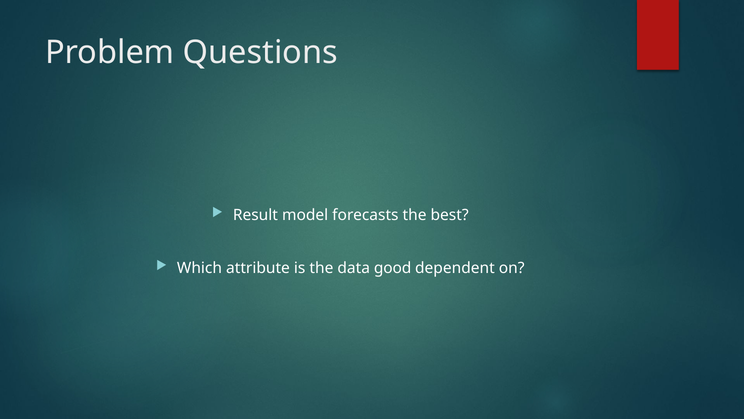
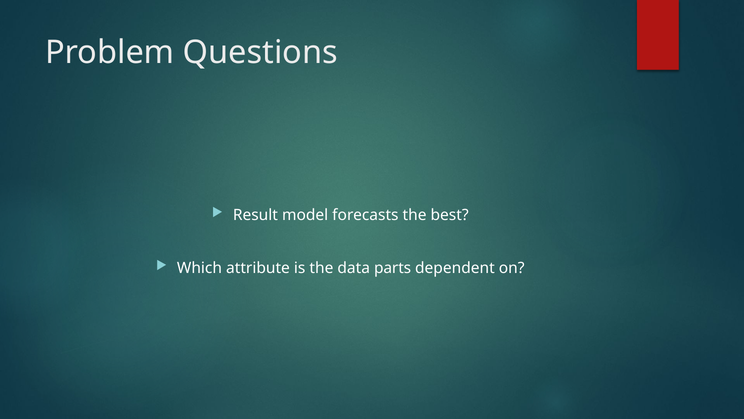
good: good -> parts (393, 268)
